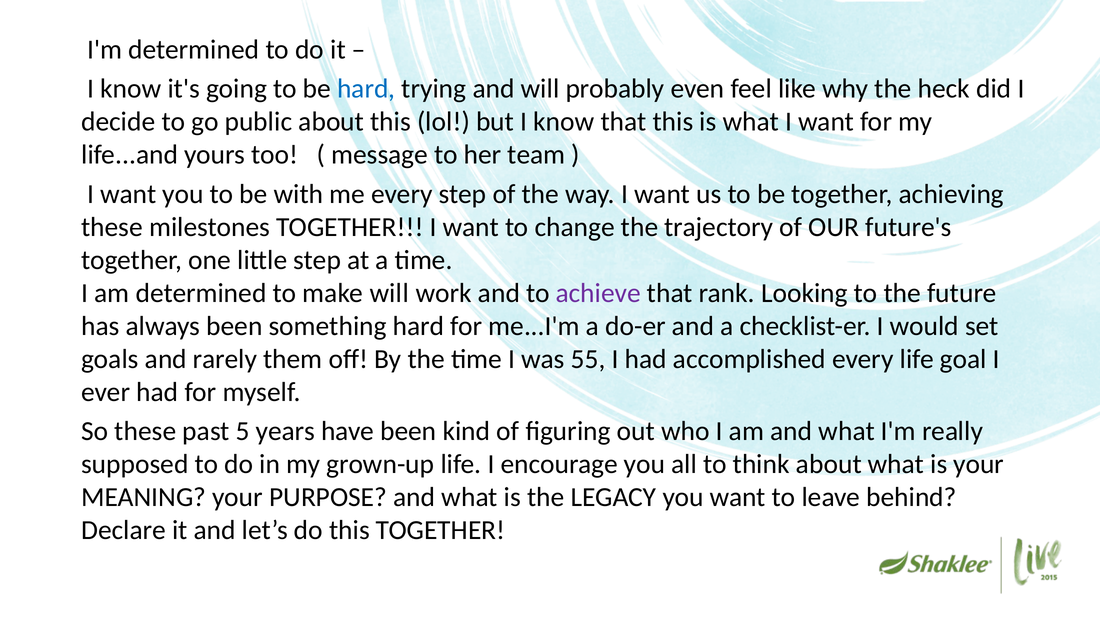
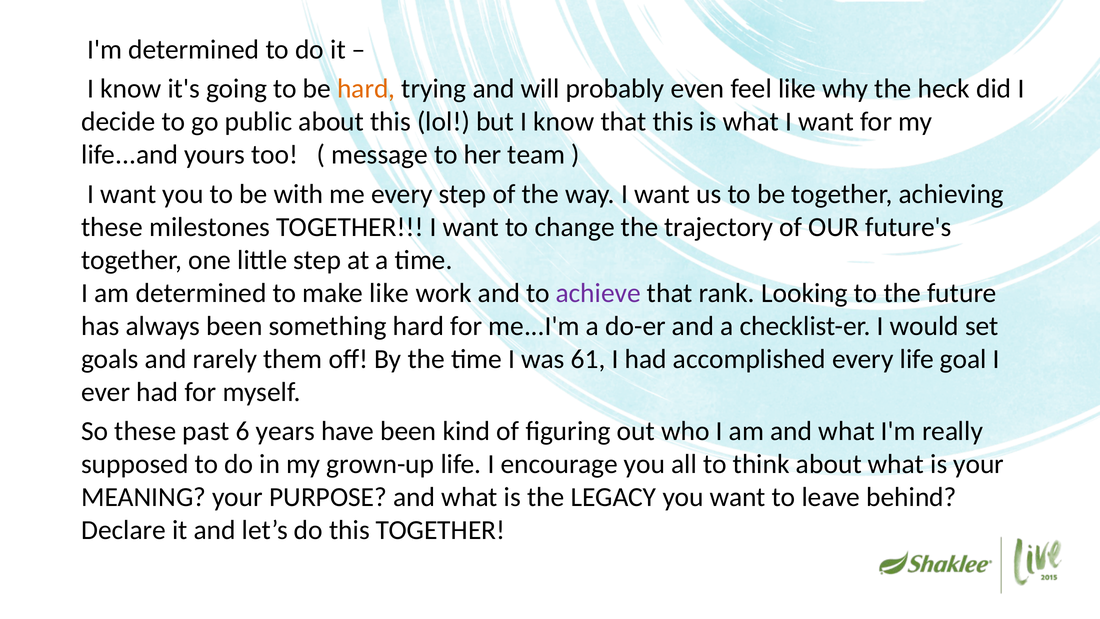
hard colour: blue -> orange (366, 89)
make will: will -> like (389, 293)
55: 55 -> 61 (588, 359)
5: 5 -> 6 (243, 431)
